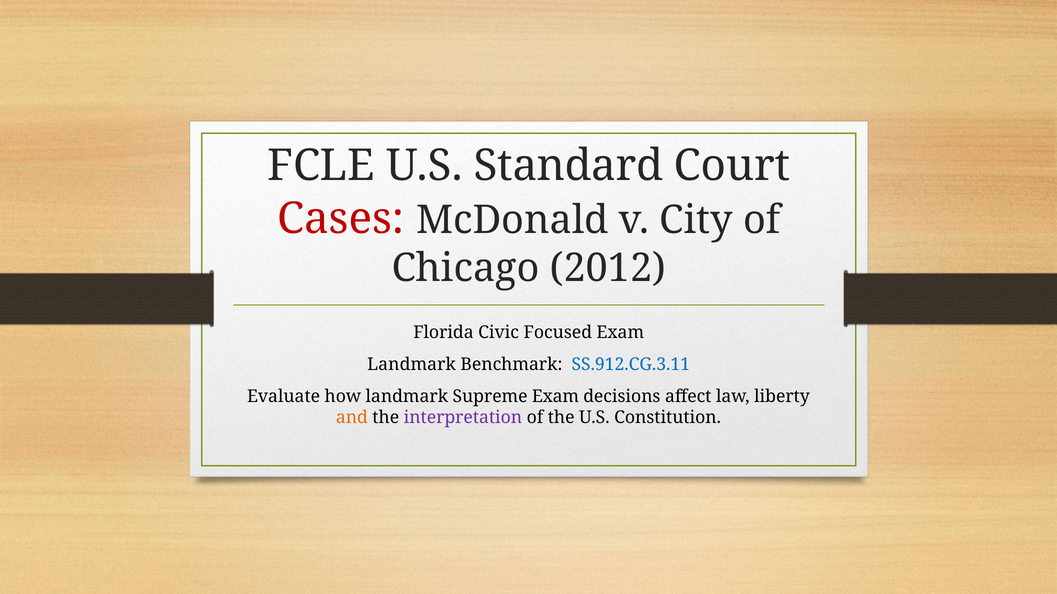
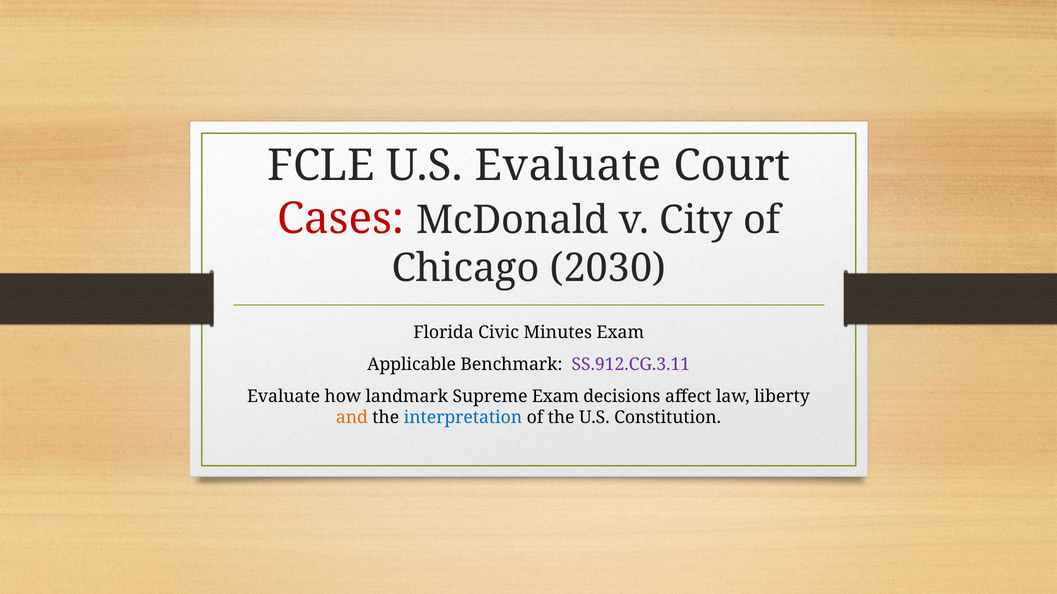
U.S Standard: Standard -> Evaluate (568, 166)
2012: 2012 -> 2030 (608, 269)
Focused: Focused -> Minutes (558, 333)
Landmark: Landmark -> Applicable (412, 365)
SS.912.CG.3.11 colour: blue -> purple (631, 365)
interpretation colour: purple -> blue (463, 418)
